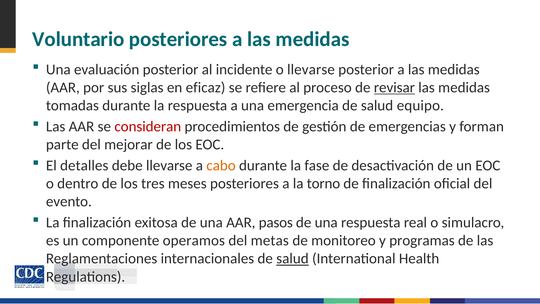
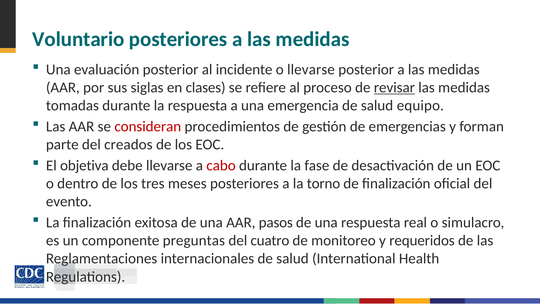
eficaz: eficaz -> clases (206, 87)
mejorar: mejorar -> creados (128, 144)
detalles: detalles -> objetiva (84, 165)
cabo colour: orange -> red (221, 165)
operamos: operamos -> preguntas (194, 240)
metas: metas -> cuatro (270, 240)
programas: programas -> requeridos (422, 240)
salud underline: present -> none (292, 258)
